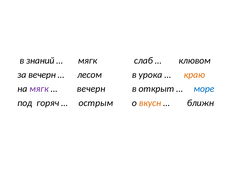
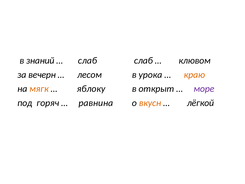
мягк: мягк -> слаб (87, 60)
мягк colour: purple -> orange (39, 89)
вечерн: вечерн -> яблоку (91, 89)
море colour: blue -> purple (204, 89)
острым: острым -> равнина (96, 103)
ближн: ближн -> лёгкой (200, 103)
